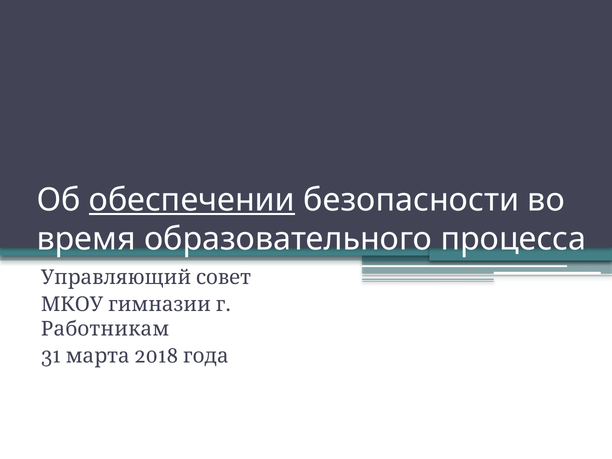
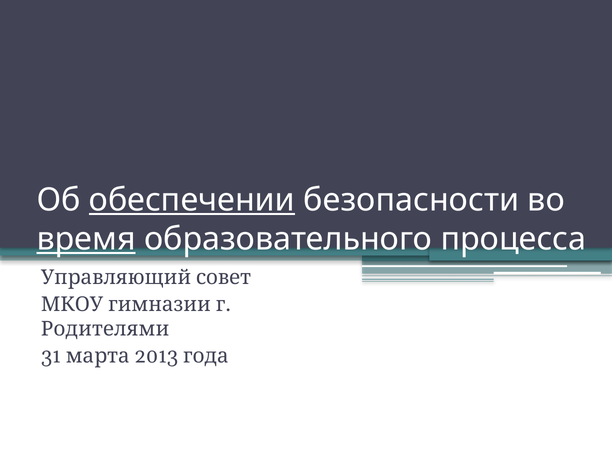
время underline: none -> present (86, 239)
Работникам: Работникам -> Родителями (105, 329)
2018: 2018 -> 2013 (156, 356)
